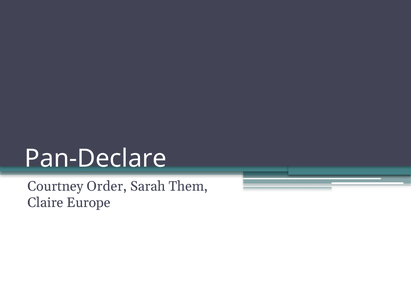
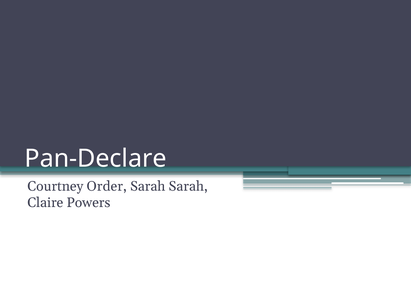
Sarah Them: Them -> Sarah (188, 186)
Europe: Europe -> Powers (88, 203)
